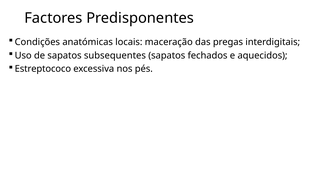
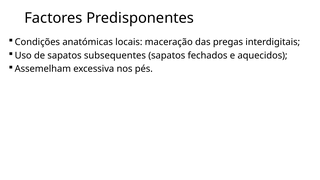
Estreptococo: Estreptococo -> Assemelham (43, 69)
